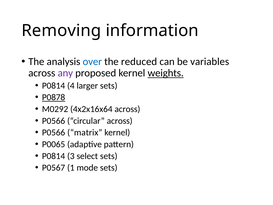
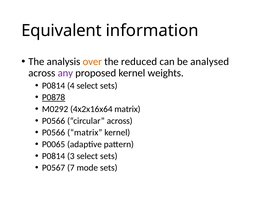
Removing: Removing -> Equivalent (61, 31)
over colour: blue -> orange (92, 62)
variables: variables -> analysed (210, 62)
weights underline: present -> none (166, 73)
4 larger: larger -> select (87, 86)
4x2x16x64 across: across -> matrix (127, 109)
1: 1 -> 7 (71, 168)
